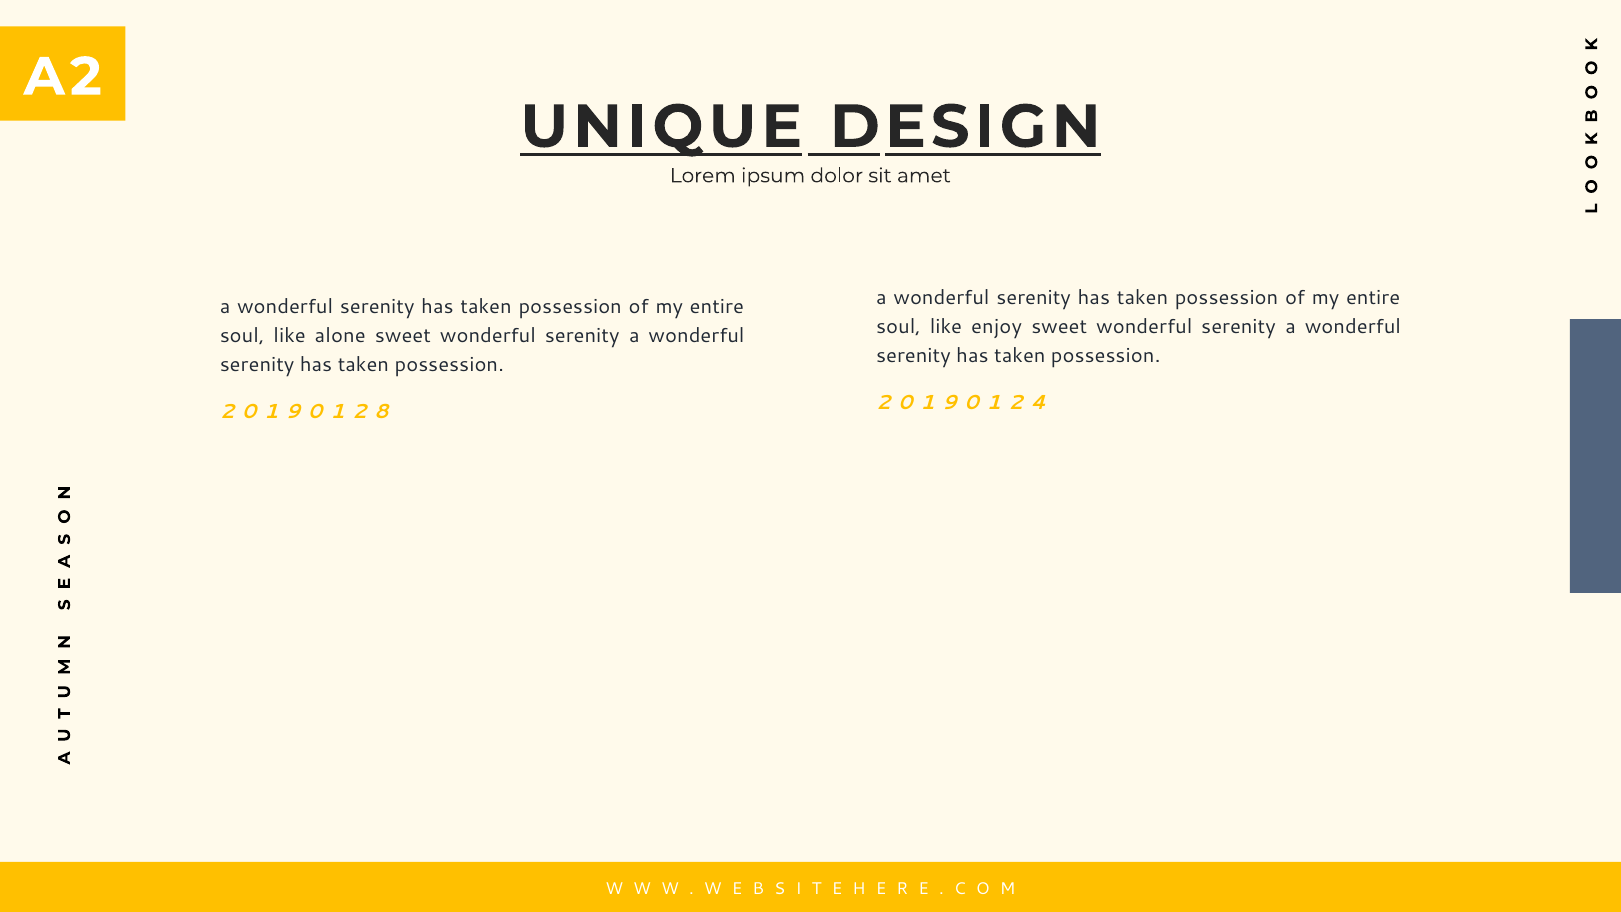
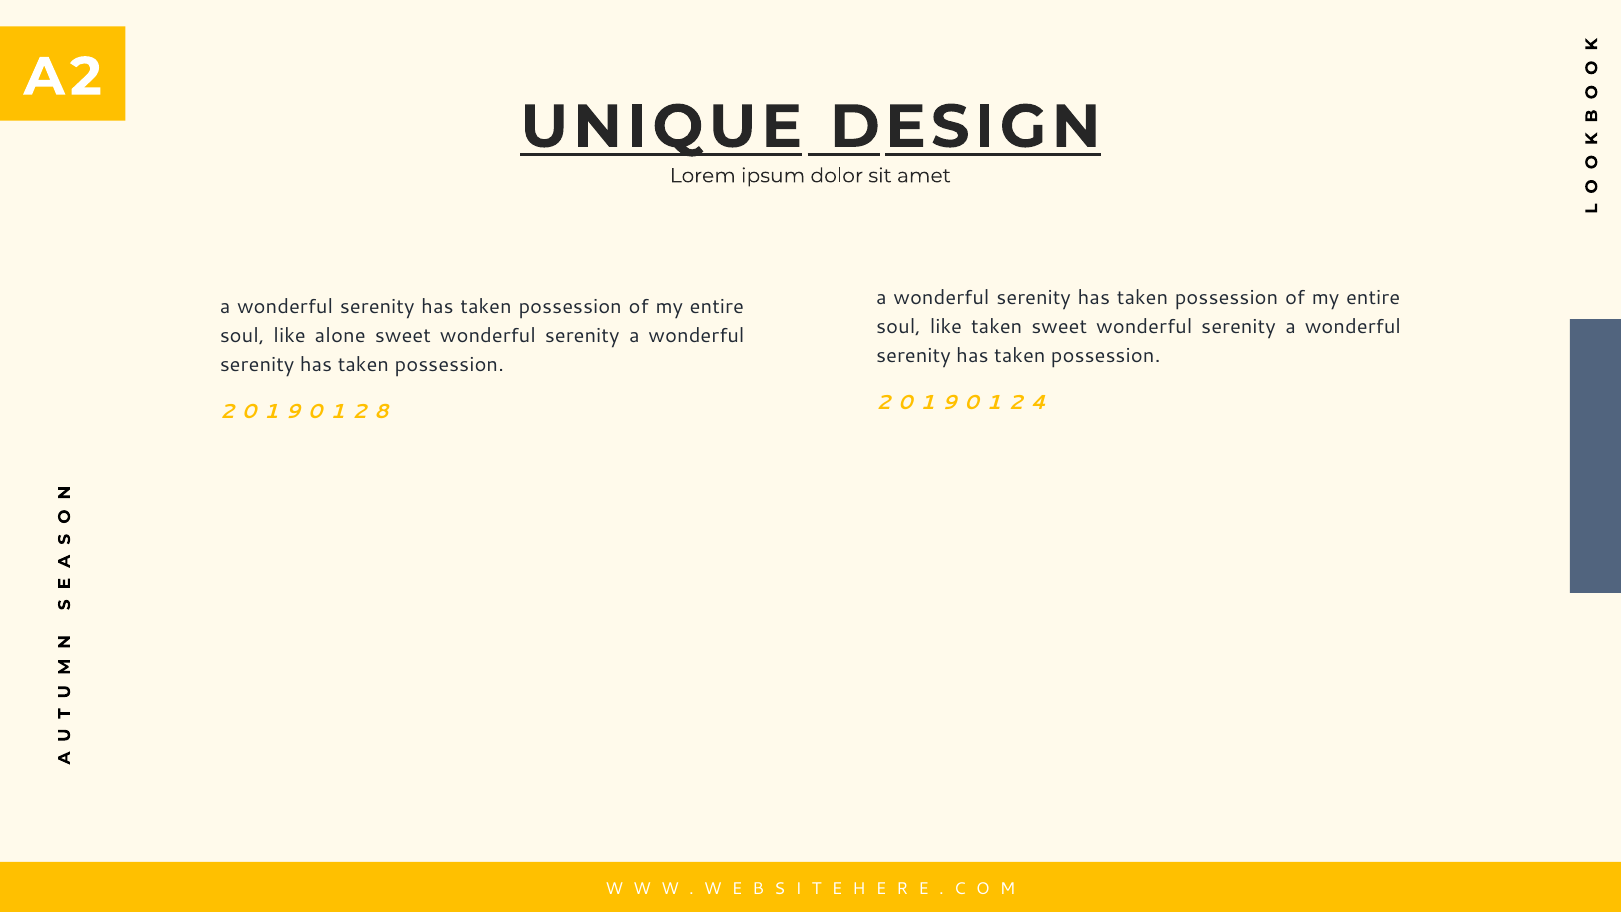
like enjoy: enjoy -> taken (997, 327)
